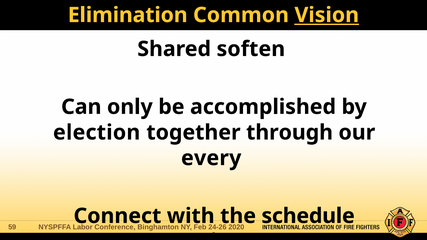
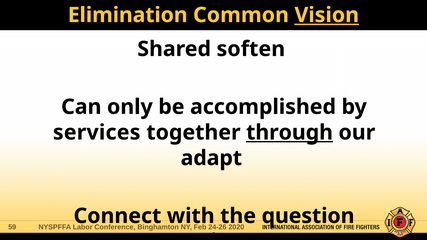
election: election -> services (97, 133)
through underline: none -> present (290, 133)
every: every -> adapt (211, 158)
schedule: schedule -> question (308, 216)
